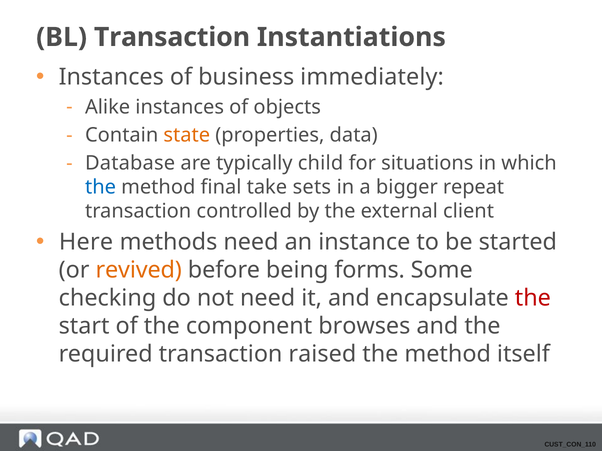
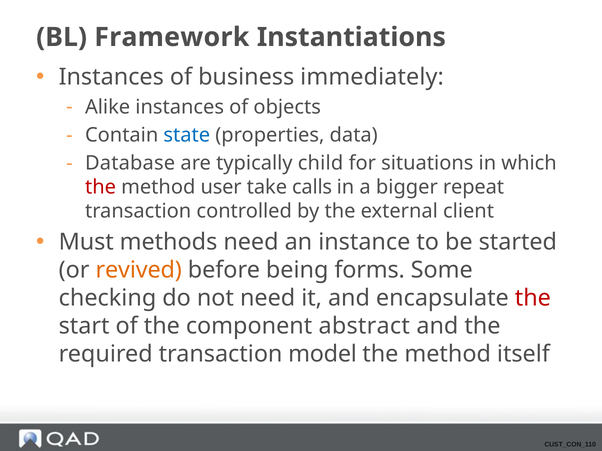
BL Transaction: Transaction -> Framework (172, 37)
state colour: orange -> blue (187, 135)
the colour: blue -> red (100, 187)
final: final -> user (221, 187)
sets: sets -> calls (312, 187)
Here: Here -> Must (86, 243)
browses: browses -> abstract (364, 327)
raised: raised -> model (323, 355)
